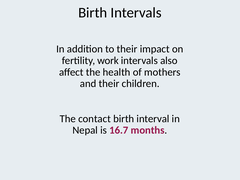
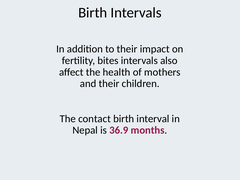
work: work -> bites (108, 61)
16.7: 16.7 -> 36.9 (119, 130)
